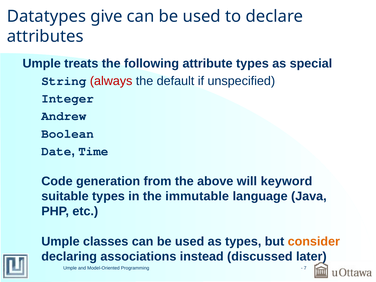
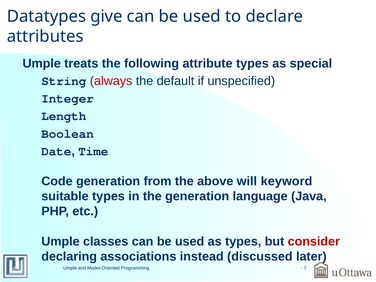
Andrew: Andrew -> Length (64, 116)
the immutable: immutable -> generation (197, 196)
consider colour: orange -> red (314, 241)
